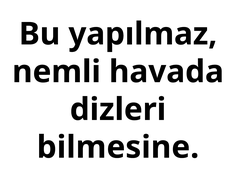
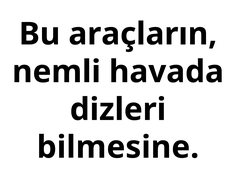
yapılmaz: yapılmaz -> araçların (143, 34)
